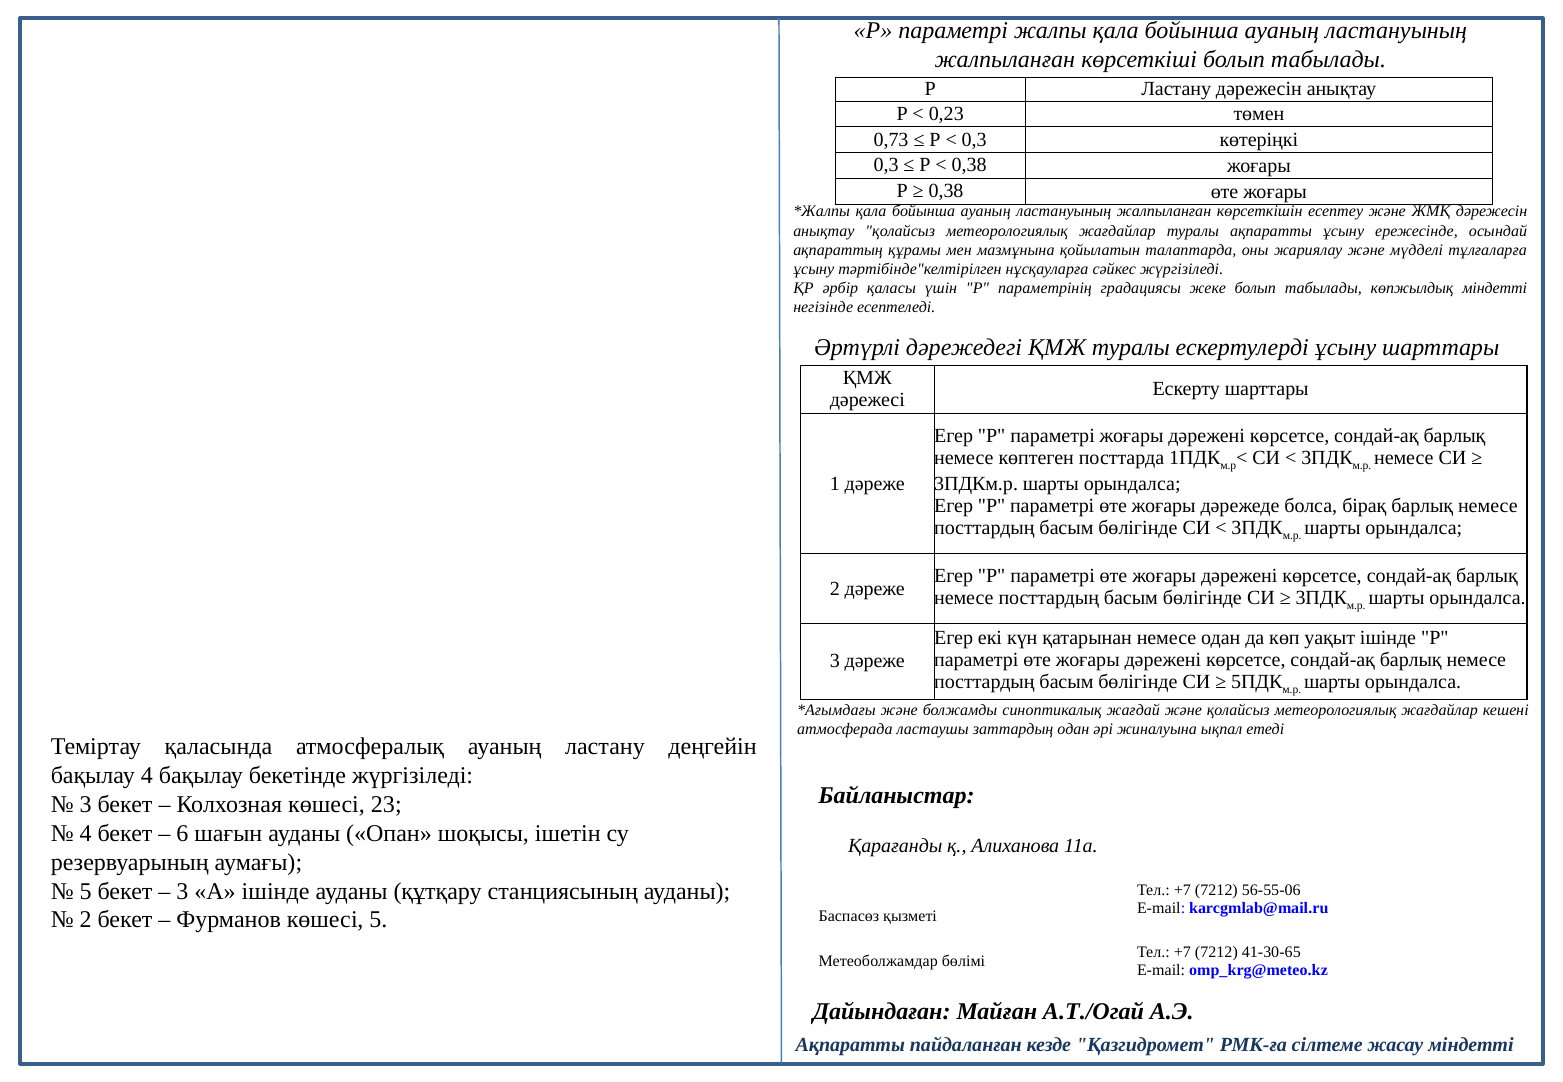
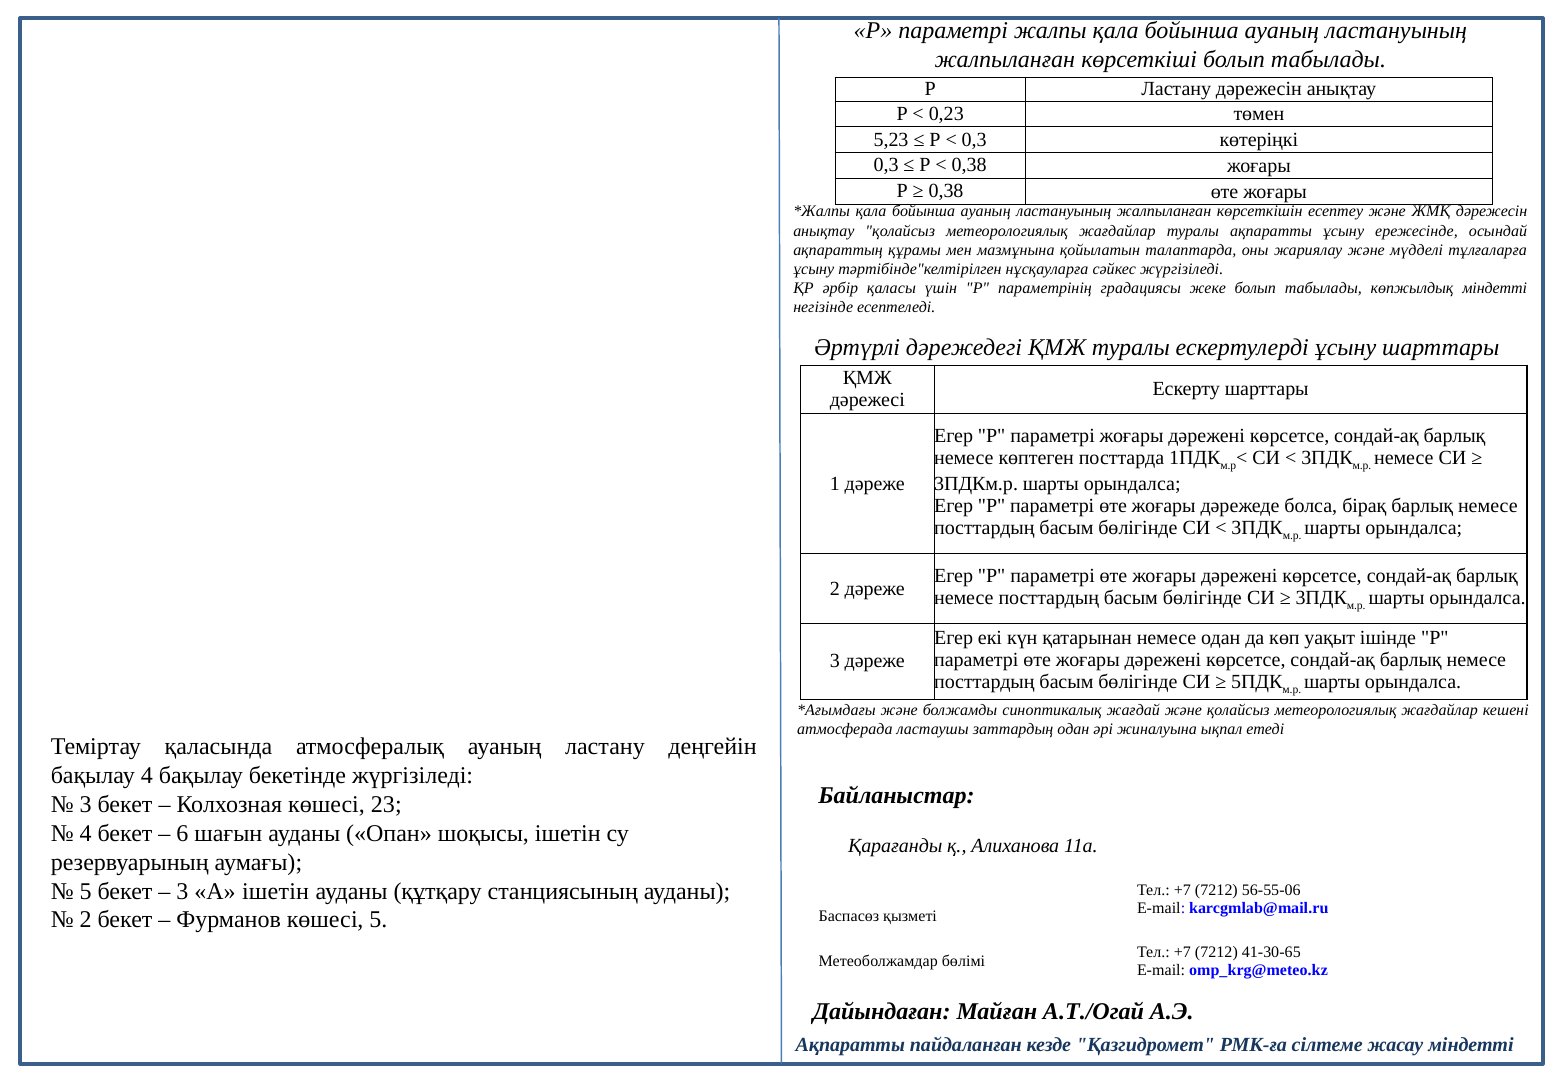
0,73: 0,73 -> 5,23 (891, 140)
А ішінде: ішінде -> ішетін (276, 891)
